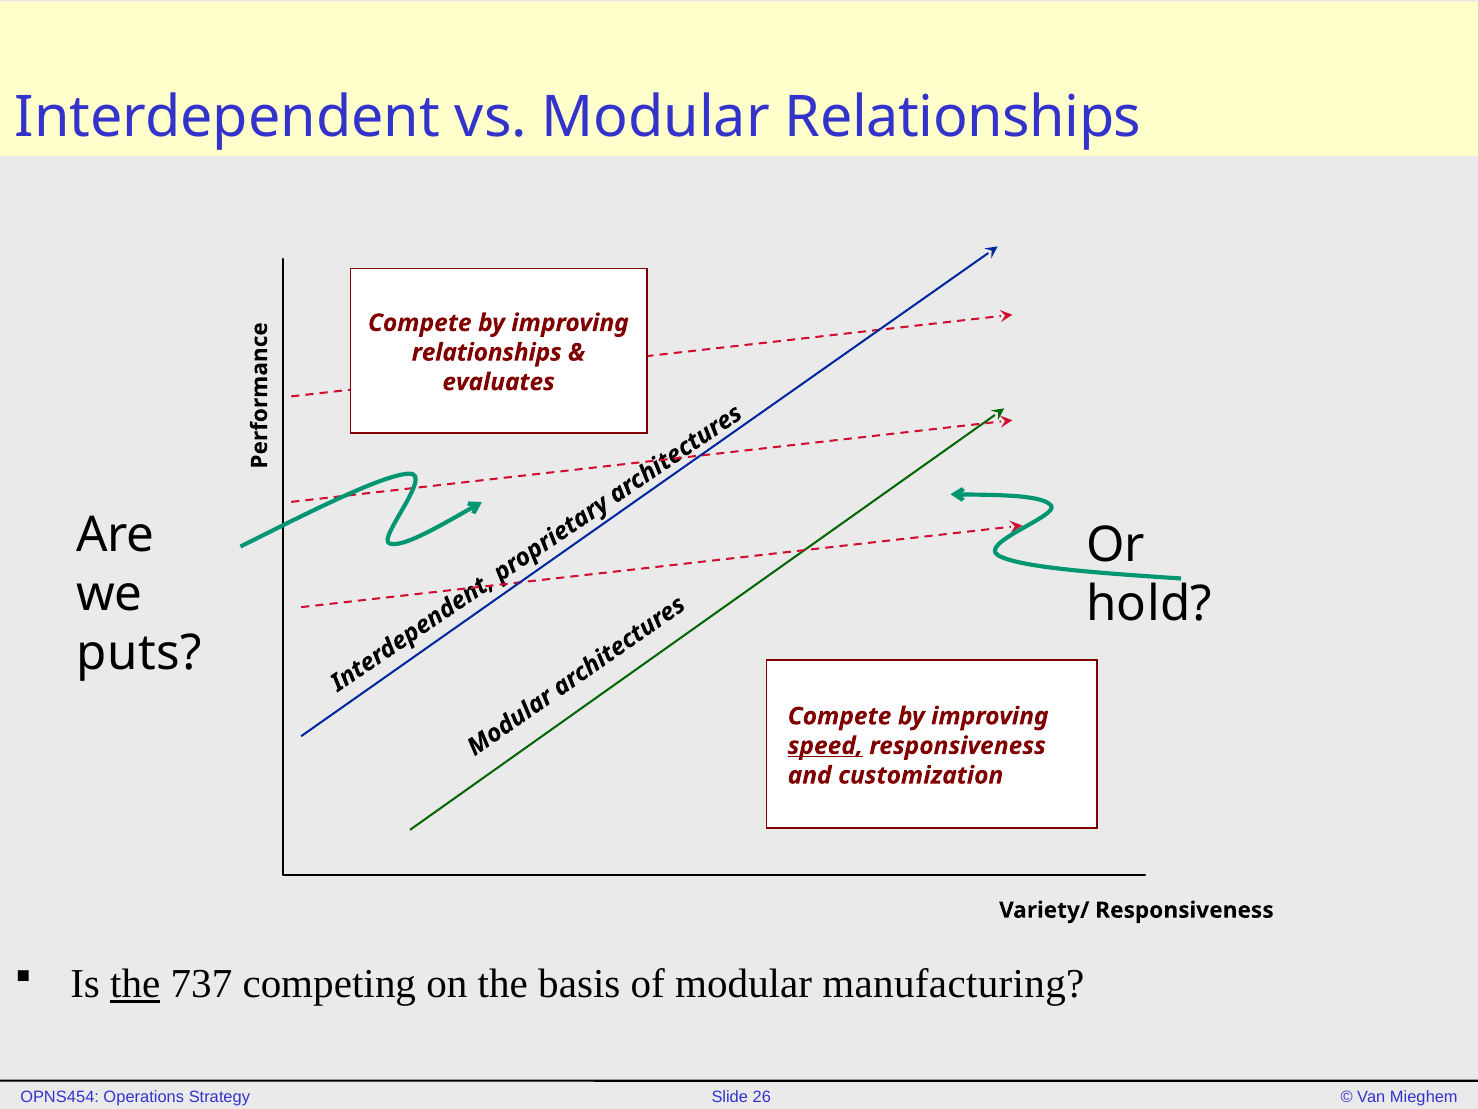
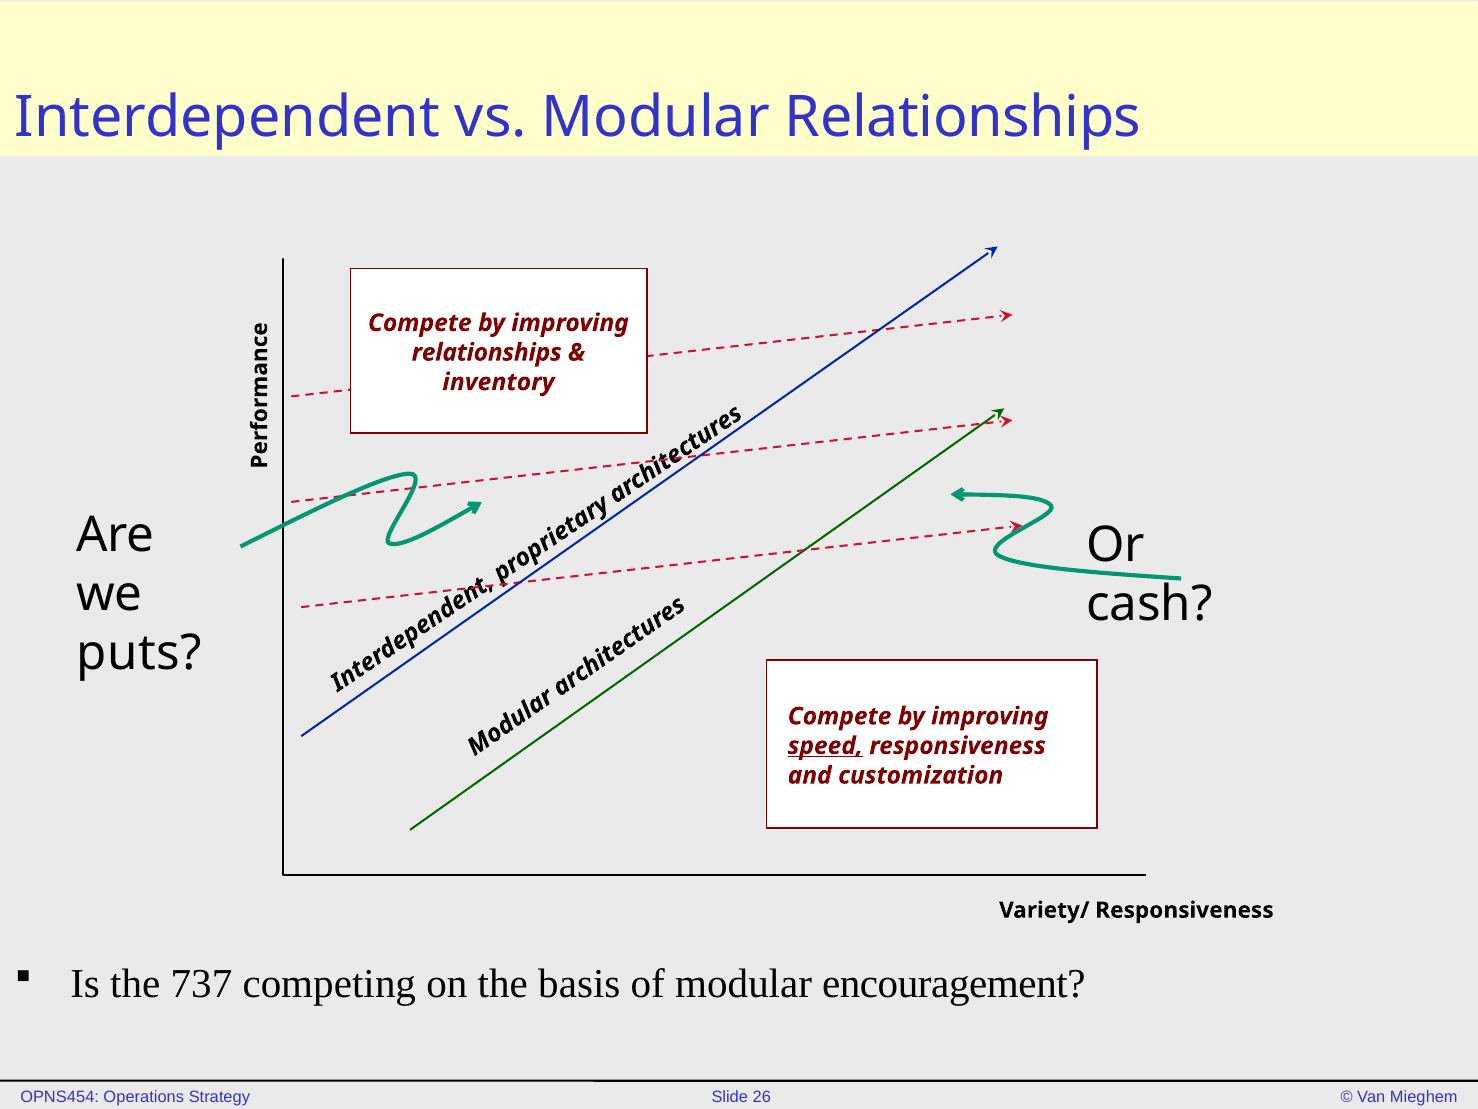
evaluates: evaluates -> inventory (498, 382)
hold: hold -> cash (1149, 604)
the underline: present -> none (135, 983)
manufacturing: manufacturing -> encouragement (954, 983)
